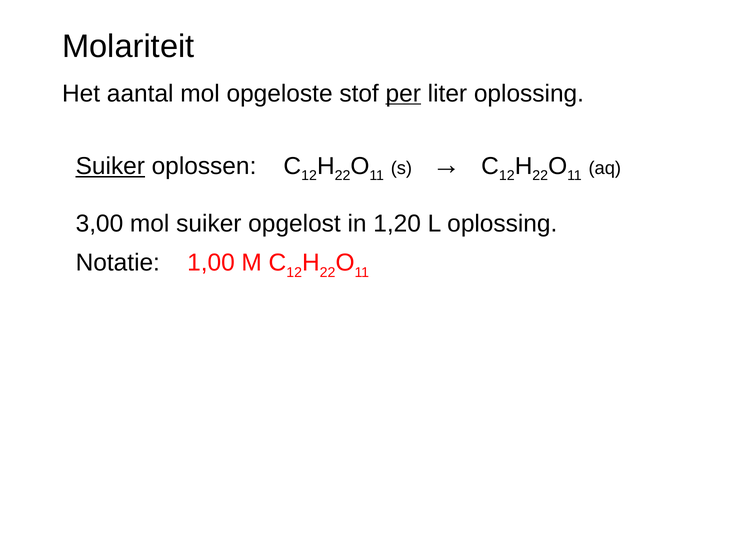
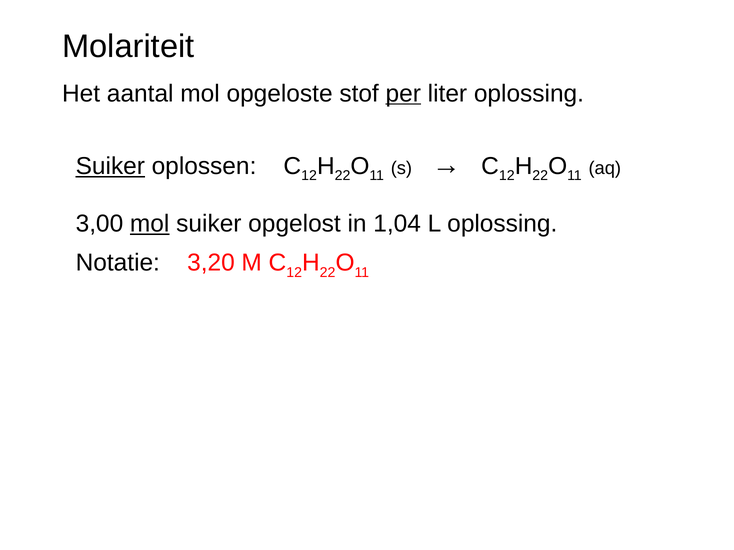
mol underline: none -> present (150, 224)
1,20: 1,20 -> 1,04 (397, 224)
1,00: 1,00 -> 3,20 (211, 263)
